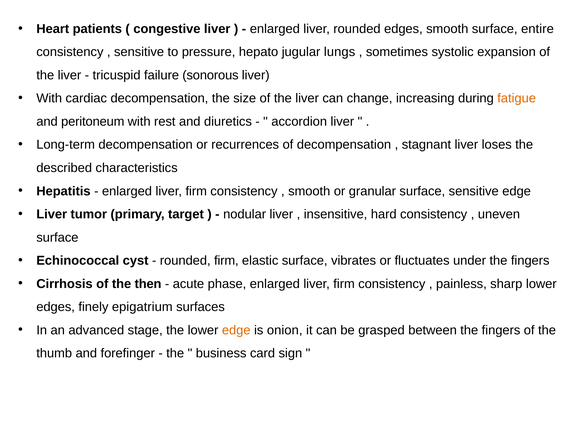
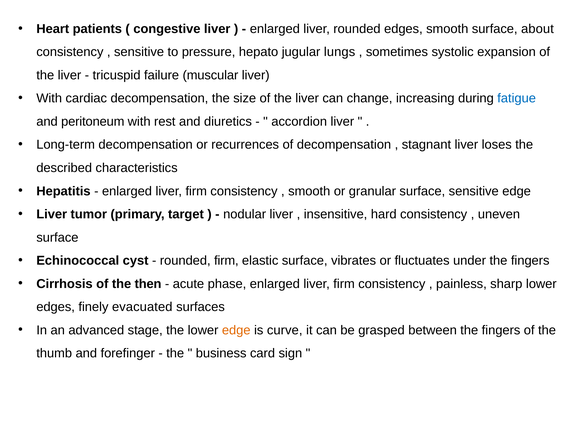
entire: entire -> about (537, 29)
sonorous: sonorous -> muscular (210, 75)
fatigue colour: orange -> blue (517, 98)
epigatrium: epigatrium -> evacuated (142, 307)
onion: onion -> curve (285, 330)
